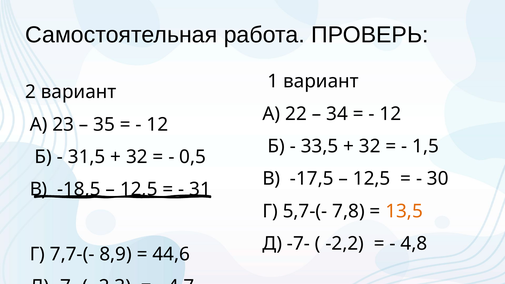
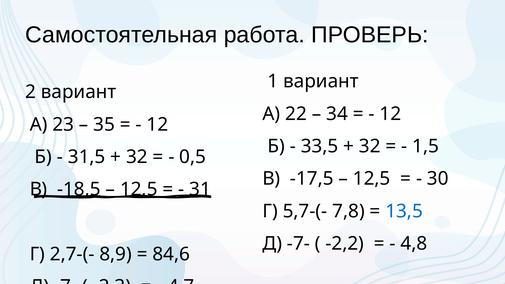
13,5 colour: orange -> blue (404, 211)
7,7-(-: 7,7-(- -> 2,7-(- (72, 254)
44,6: 44,6 -> 84,6 (171, 254)
